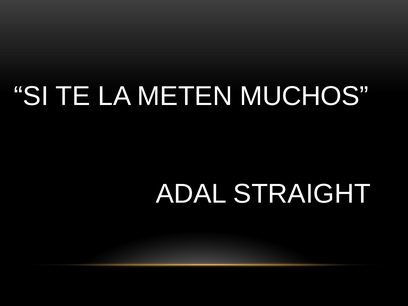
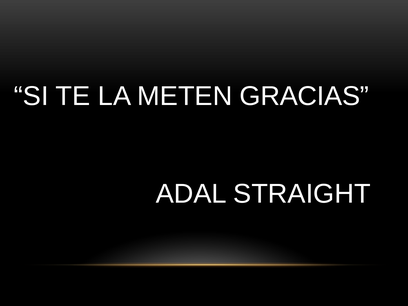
MUCHOS: MUCHOS -> GRACIAS (304, 96)
